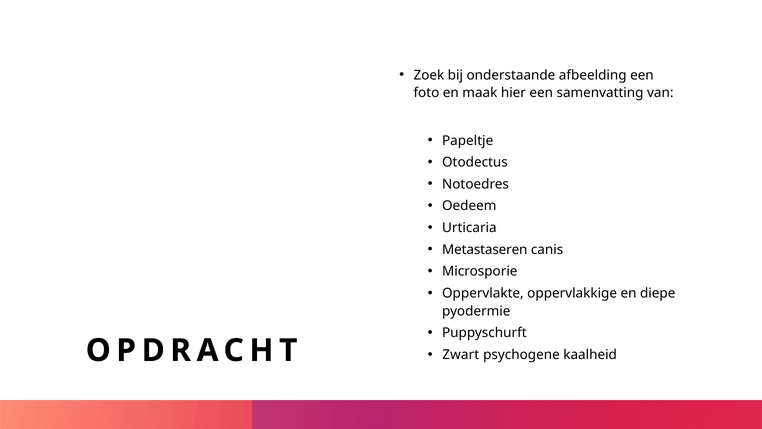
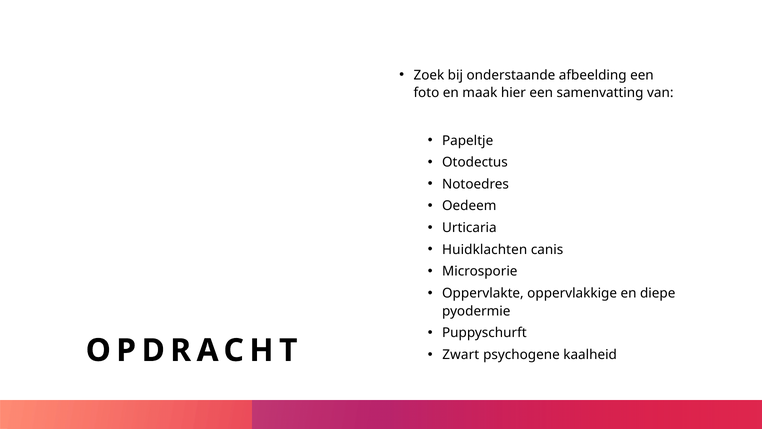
Metastaseren: Metastaseren -> Huidklachten (485, 249)
